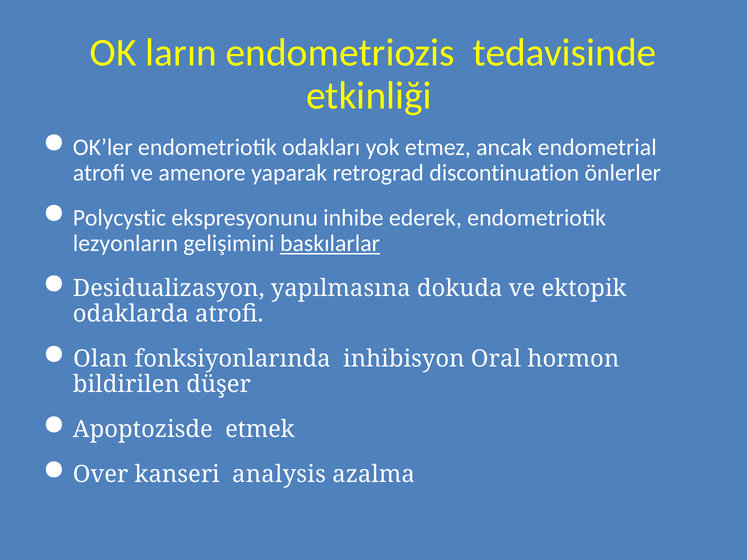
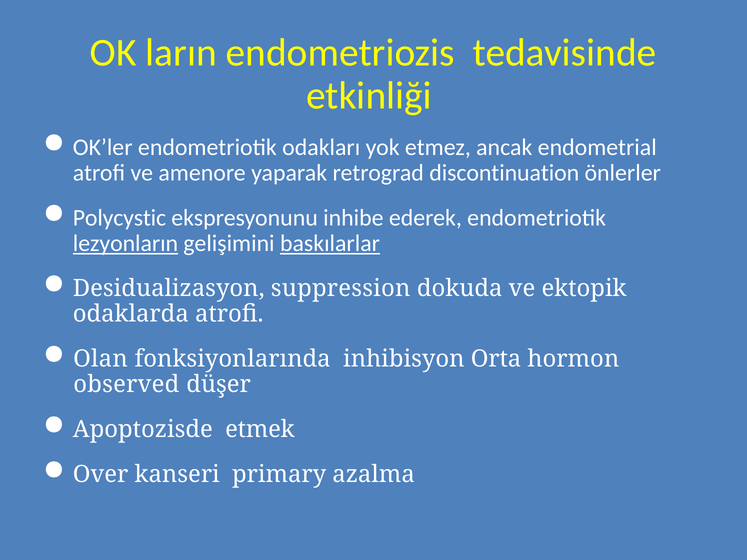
lezyonların underline: none -> present (125, 244)
yapılmasına: yapılmasına -> suppression (341, 288)
Oral: Oral -> Orta (496, 359)
bildirilen: bildirilen -> observed (126, 385)
analysis: analysis -> primary (279, 475)
